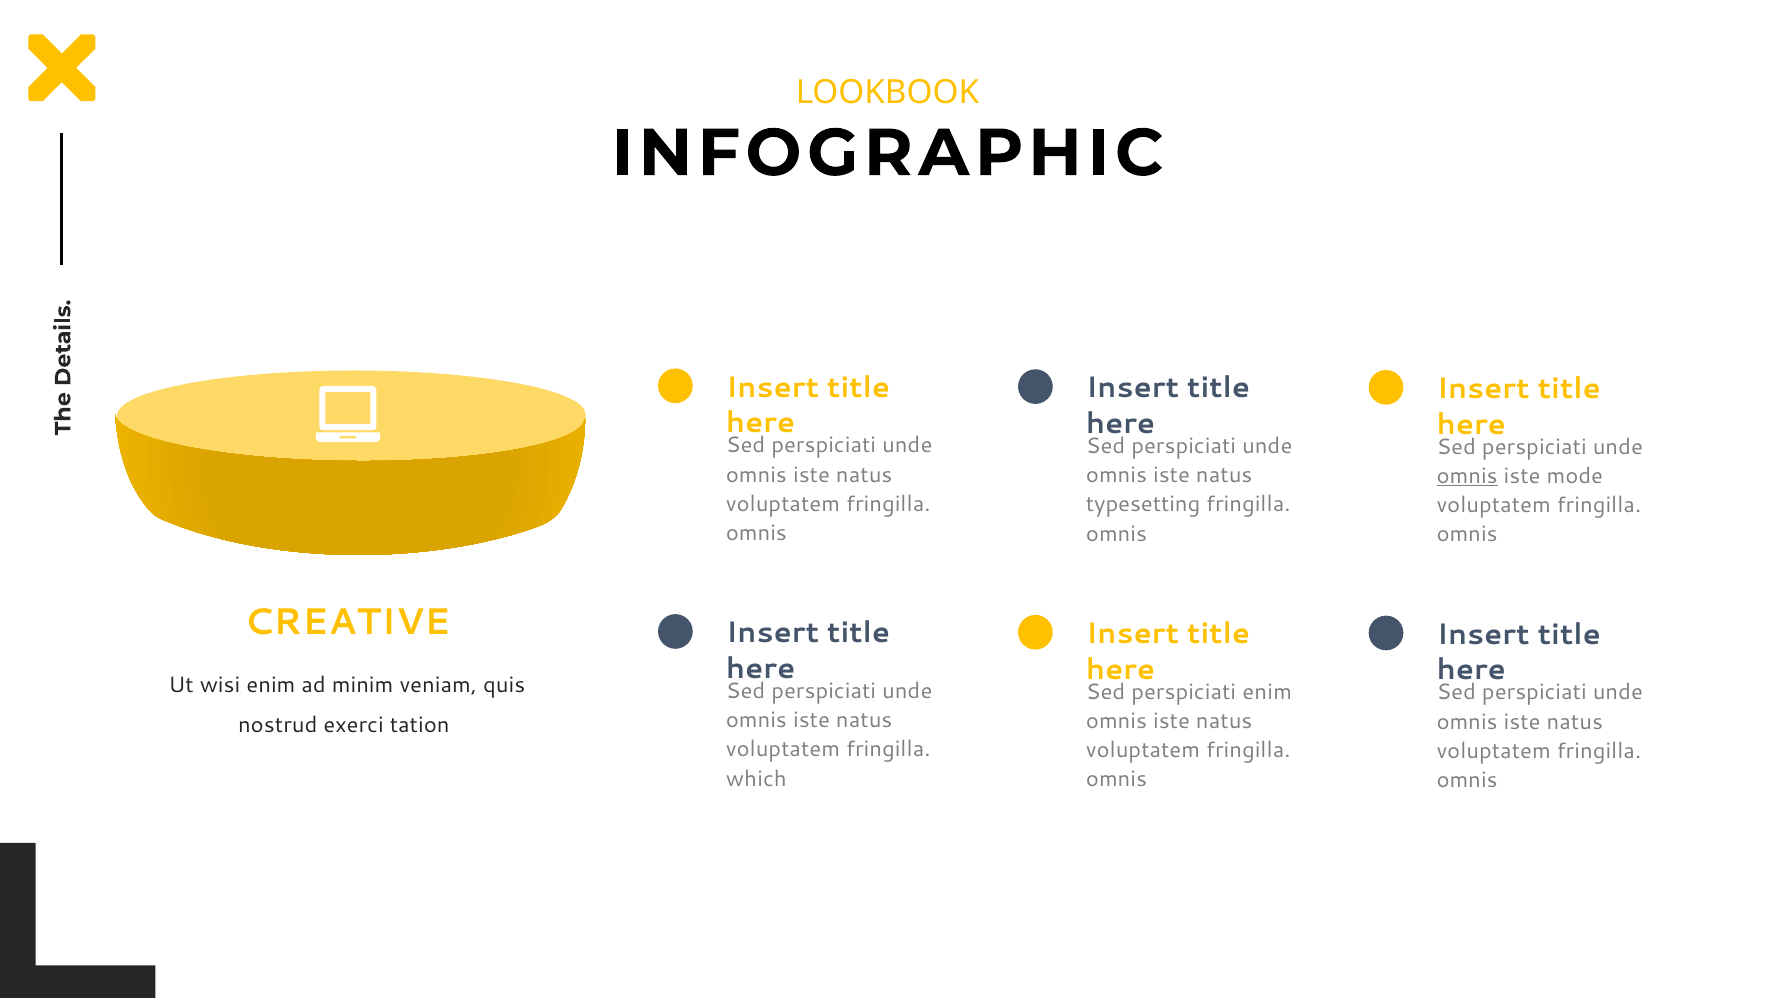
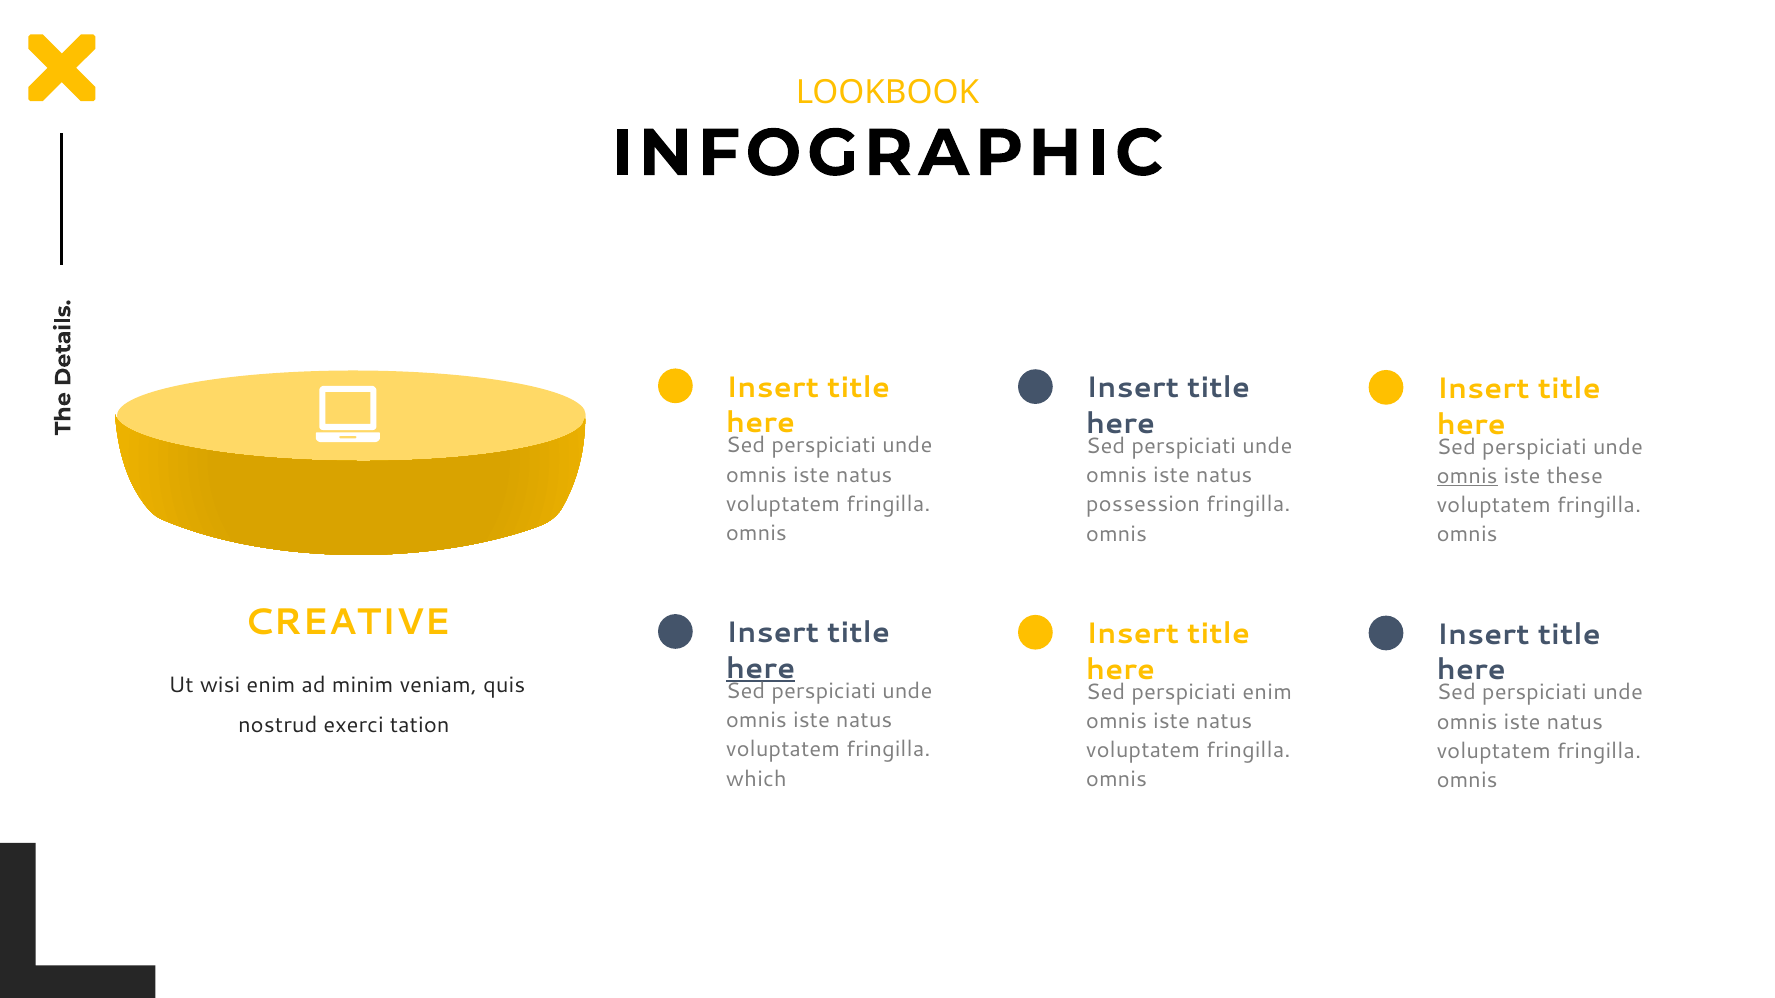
mode: mode -> these (1575, 476)
typesetting: typesetting -> possession (1143, 505)
here underline: none -> present (761, 669)
